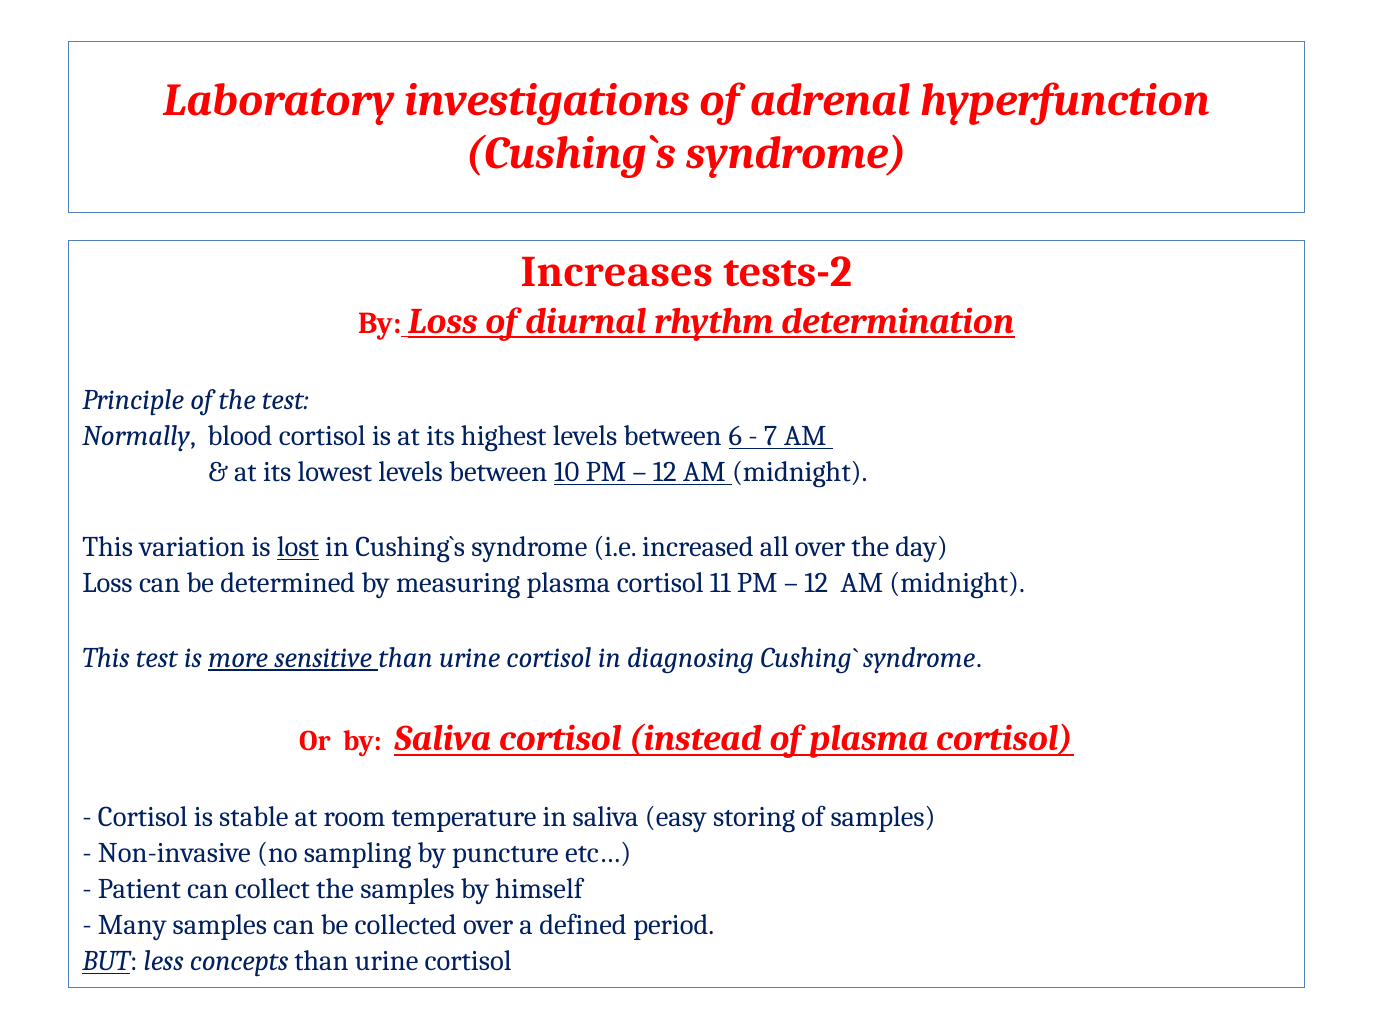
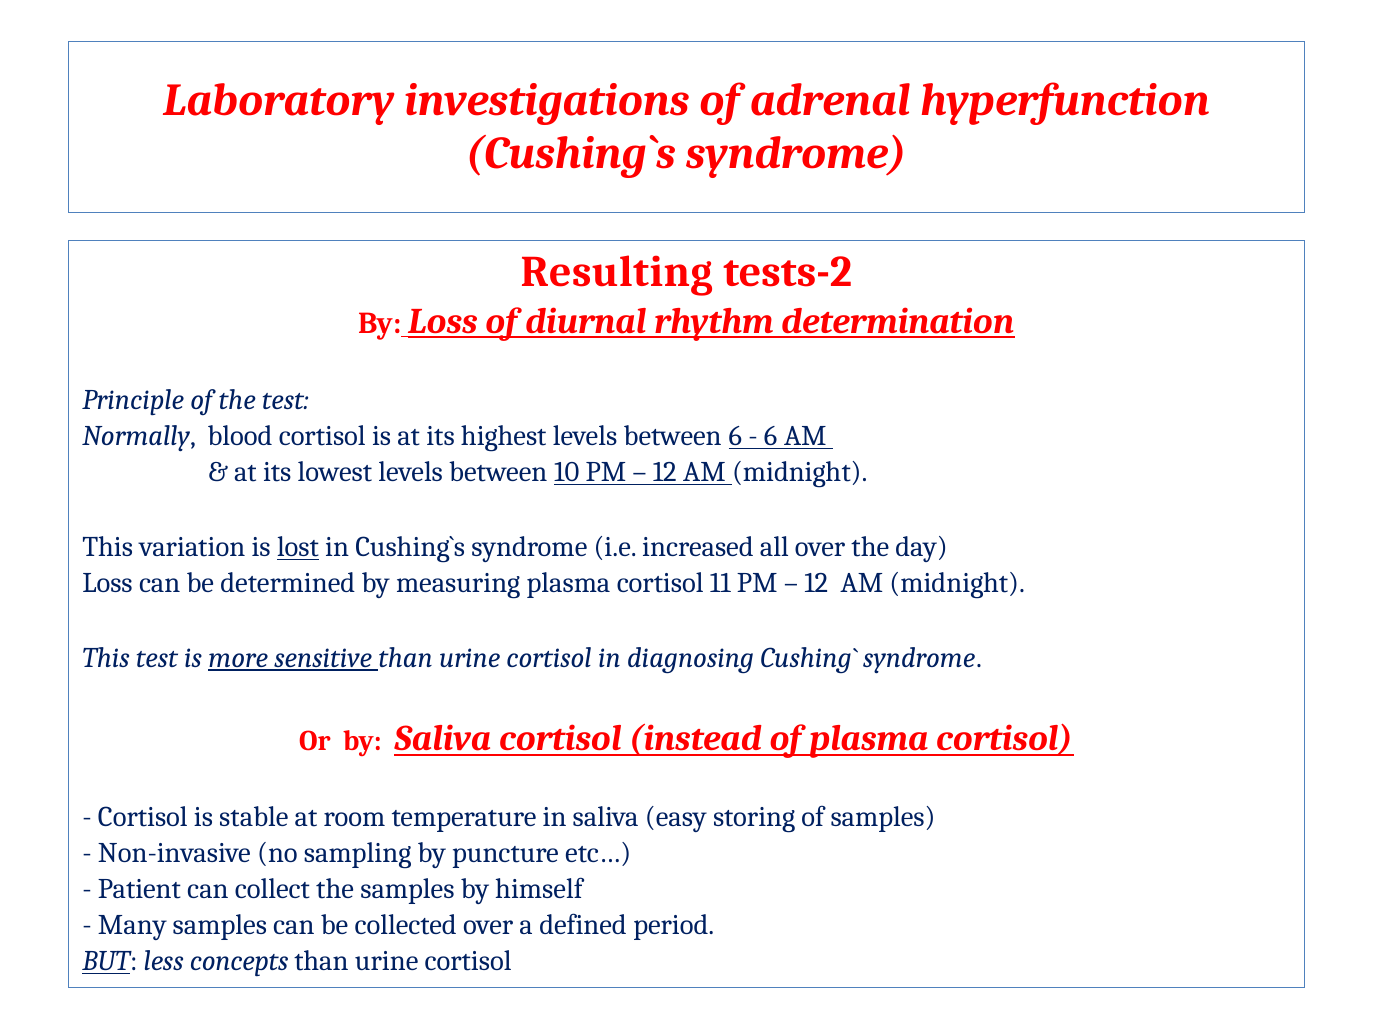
Increases: Increases -> Resulting (617, 272)
7: 7 -> 6 (771, 436)
